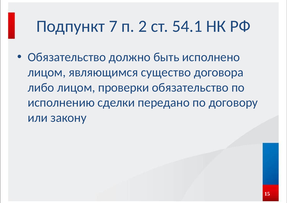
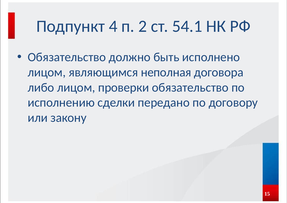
7: 7 -> 4 (113, 26)
существо: существо -> неполная (166, 72)
